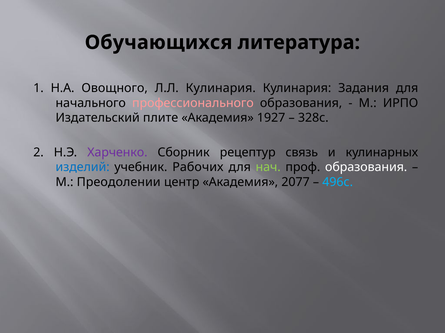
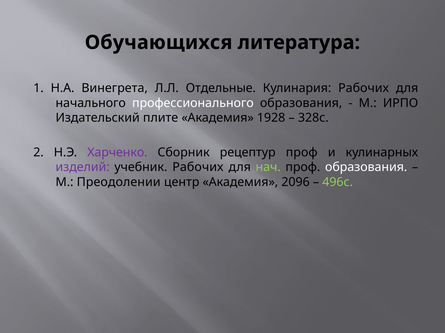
Овощного: Овощного -> Винегрета (115, 88)
Л.Л Кулинария: Кулинария -> Отдельные (221, 88)
Кулинария Задания: Задания -> Рабочих (364, 88)
профессионального colour: pink -> white (193, 103)
1927: 1927 -> 1928 (271, 118)
рецептур связь: связь -> проф (302, 153)
изделий colour: blue -> purple (83, 168)
2077: 2077 -> 2096 (296, 182)
496с colour: light blue -> light green (338, 182)
